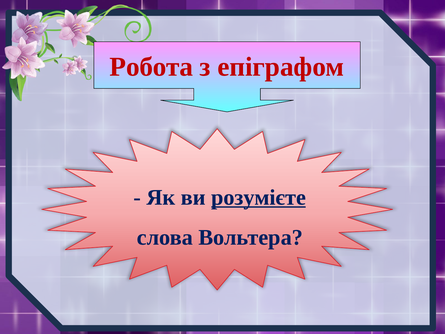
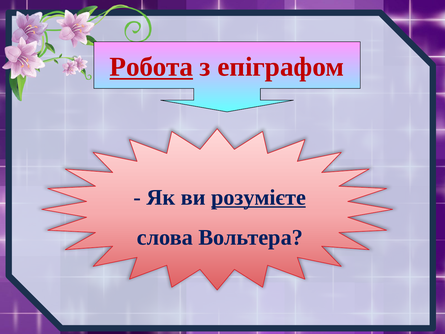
Робота underline: none -> present (151, 67)
